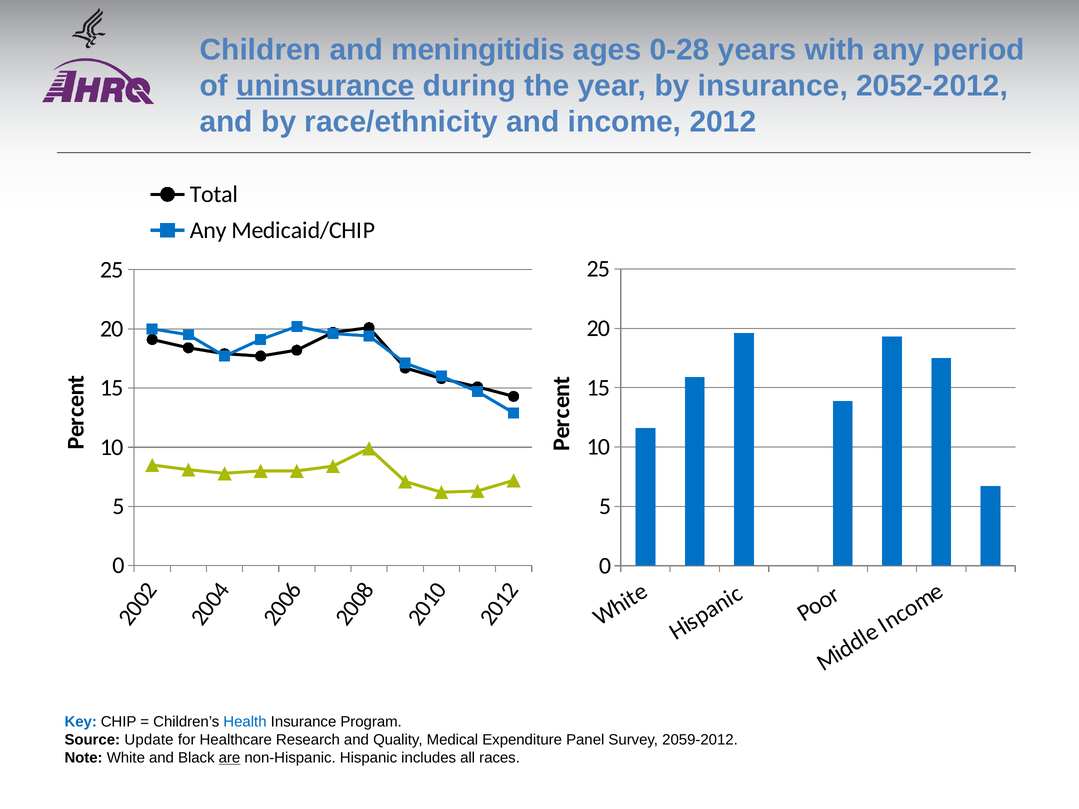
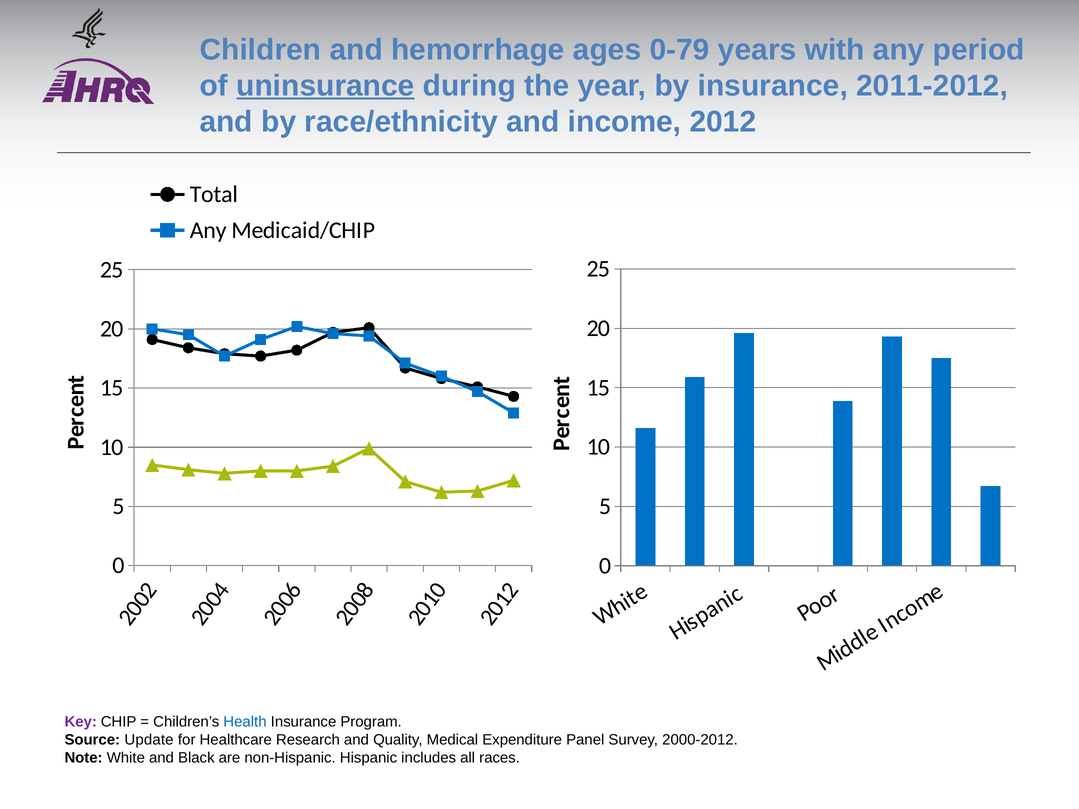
meningitidis: meningitidis -> hemorrhage (478, 50)
0-28: 0-28 -> 0-79 (680, 50)
2052-2012: 2052-2012 -> 2011-2012 (932, 86)
Key colour: blue -> purple (81, 722)
2059-2012: 2059-2012 -> 2000-2012 (700, 740)
are underline: present -> none (229, 758)
